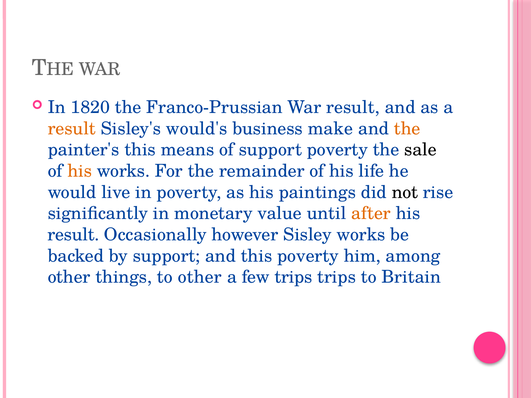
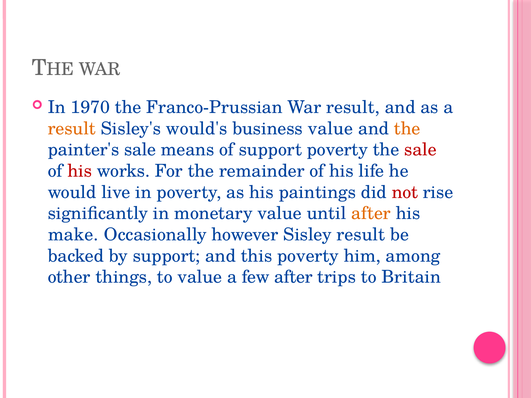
1820: 1820 -> 1970 (90, 107)
business make: make -> value (330, 129)
painter's this: this -> sale (140, 150)
sale colour: black -> red (420, 150)
his colour: orange -> red (80, 171)
not colour: black -> red (405, 192)
result: result -> make (73, 235)
Sisley works: works -> result (361, 235)
to other: other -> value (200, 277)
few trips: trips -> after (293, 277)
